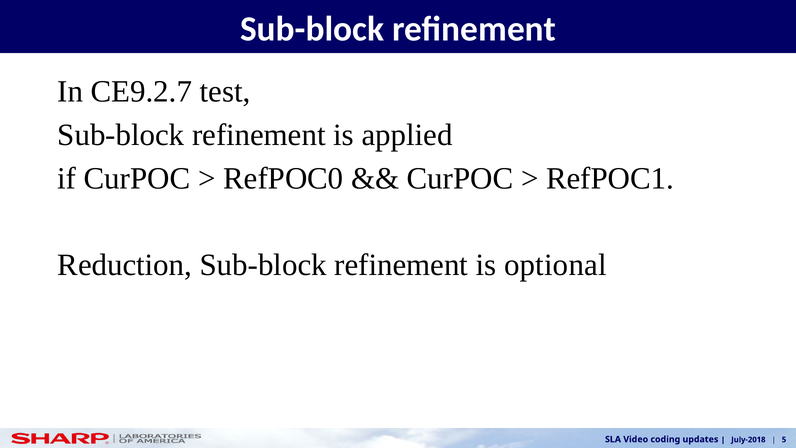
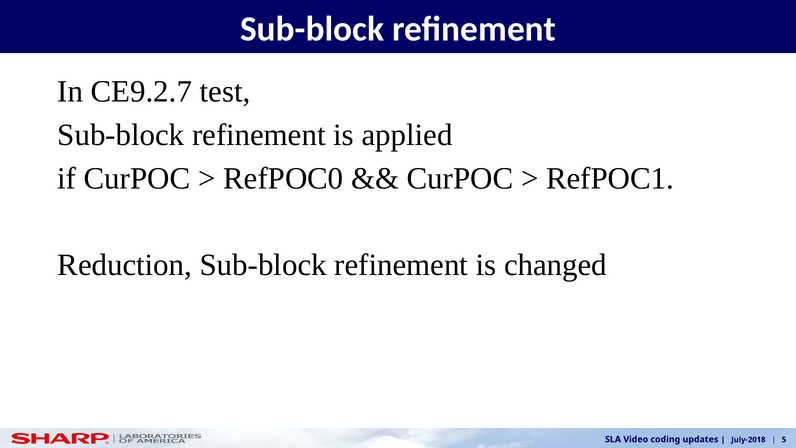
optional: optional -> changed (555, 265)
